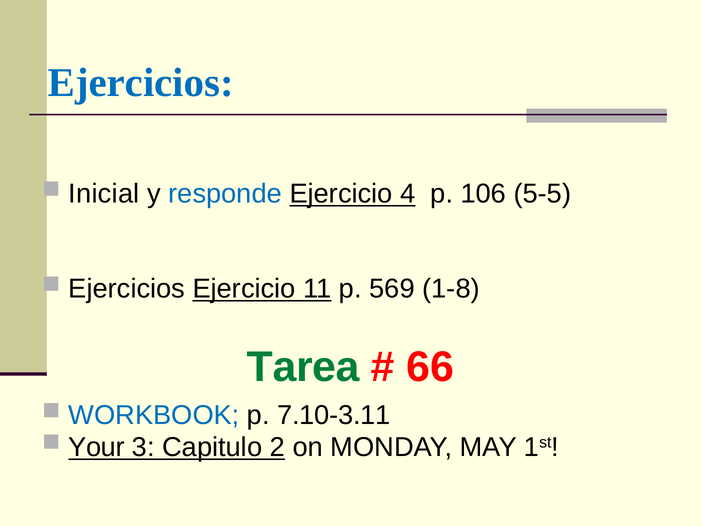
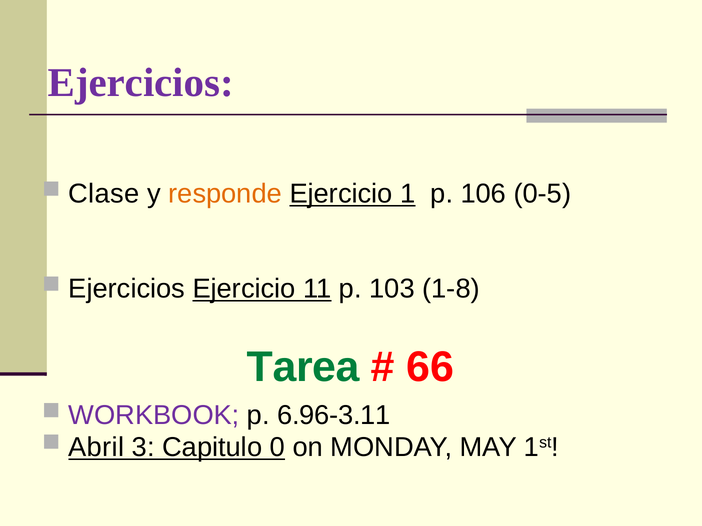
Ejercicios colour: blue -> purple (141, 83)
Inicial: Inicial -> Clase (104, 194)
responde colour: blue -> orange (225, 194)
4: 4 -> 1 (408, 194)
5-5: 5-5 -> 0-5 (542, 194)
569: 569 -> 103 (392, 289)
WORKBOOK colour: blue -> purple (154, 416)
7.10-3.11: 7.10-3.11 -> 6.96-3.11 (334, 416)
Your: Your -> Abril (96, 448)
2: 2 -> 0 (277, 448)
